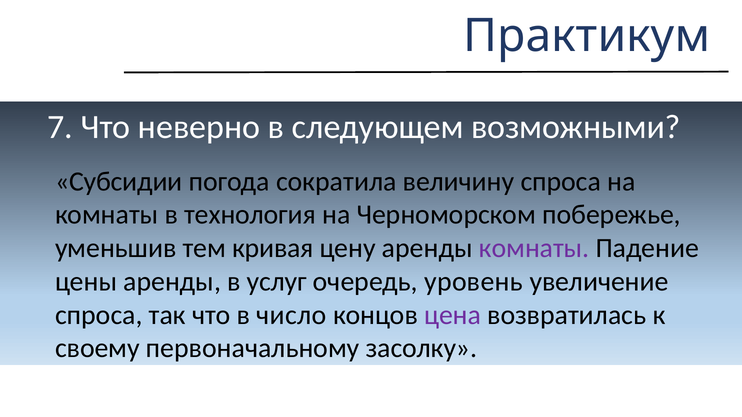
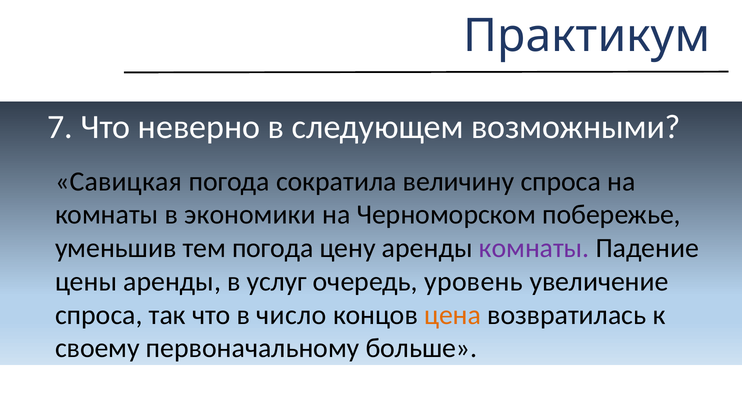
Субсидии: Субсидии -> Савицкая (119, 182)
технология: технология -> экономики (250, 215)
тем кривая: кривая -> погода (273, 248)
цена colour: purple -> orange (453, 315)
засолку: засолку -> больше (421, 349)
